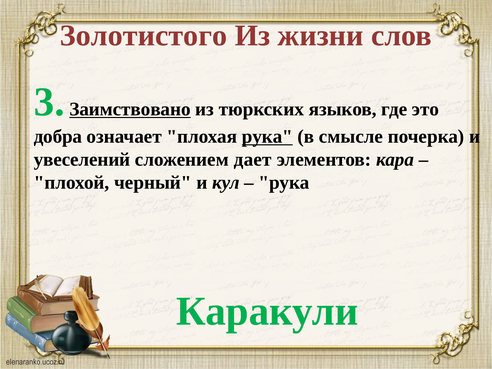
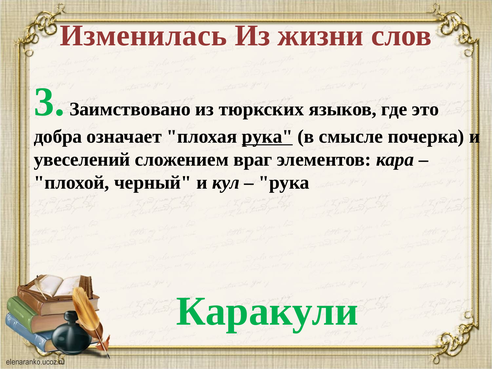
Золотистого: Золотистого -> Изменилась (143, 35)
Заимствовано underline: present -> none (130, 109)
дает: дает -> враг (253, 160)
